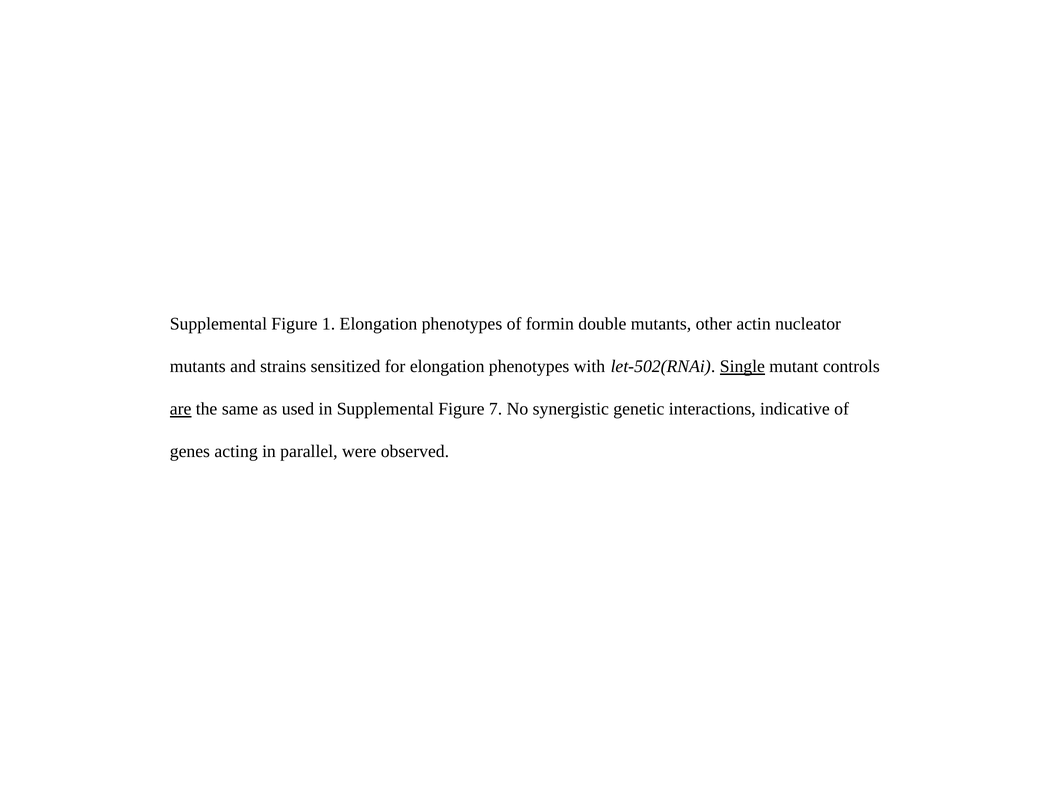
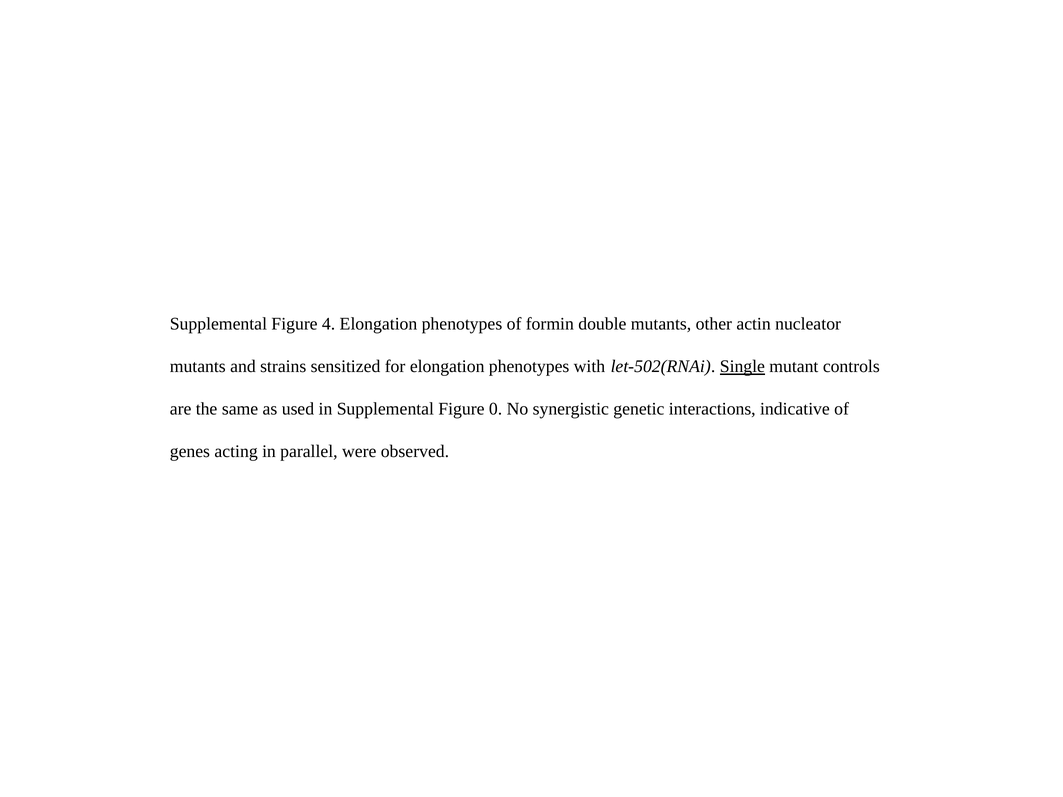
1: 1 -> 4 (329, 324)
are underline: present -> none (181, 409)
7: 7 -> 0 (496, 409)
